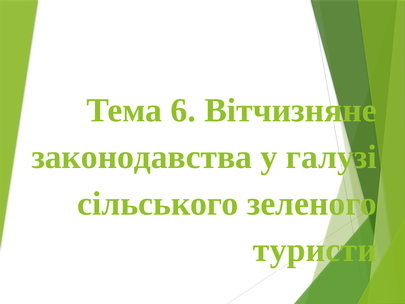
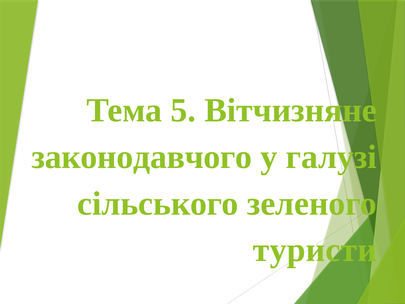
6: 6 -> 5 (183, 110)
законодавства: законодавства -> законодавчого (142, 157)
